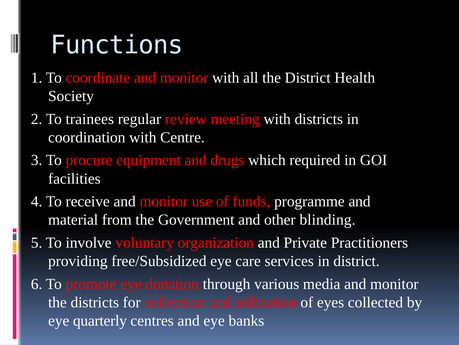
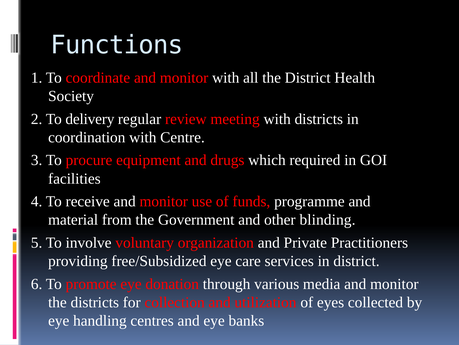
trainees: trainees -> delivery (90, 119)
quarterly: quarterly -> handling (100, 320)
